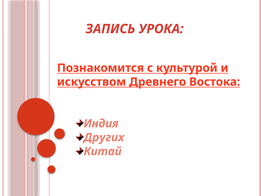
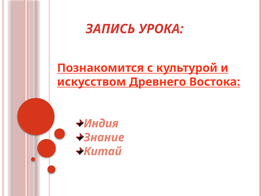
Других: Других -> Знание (104, 137)
